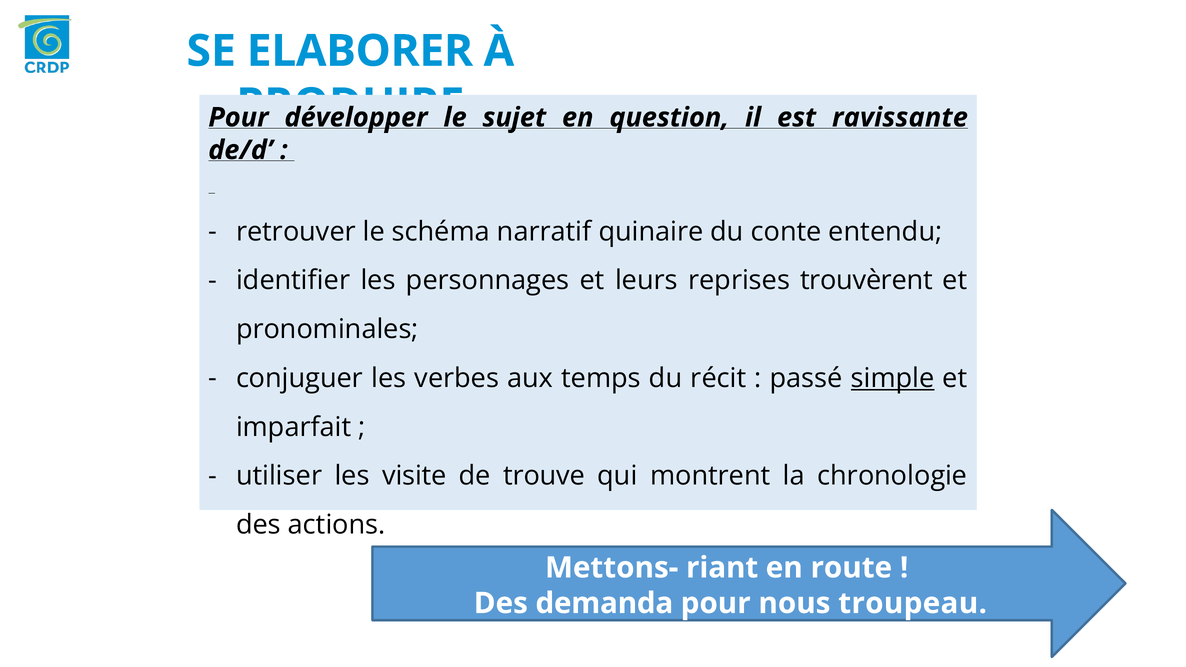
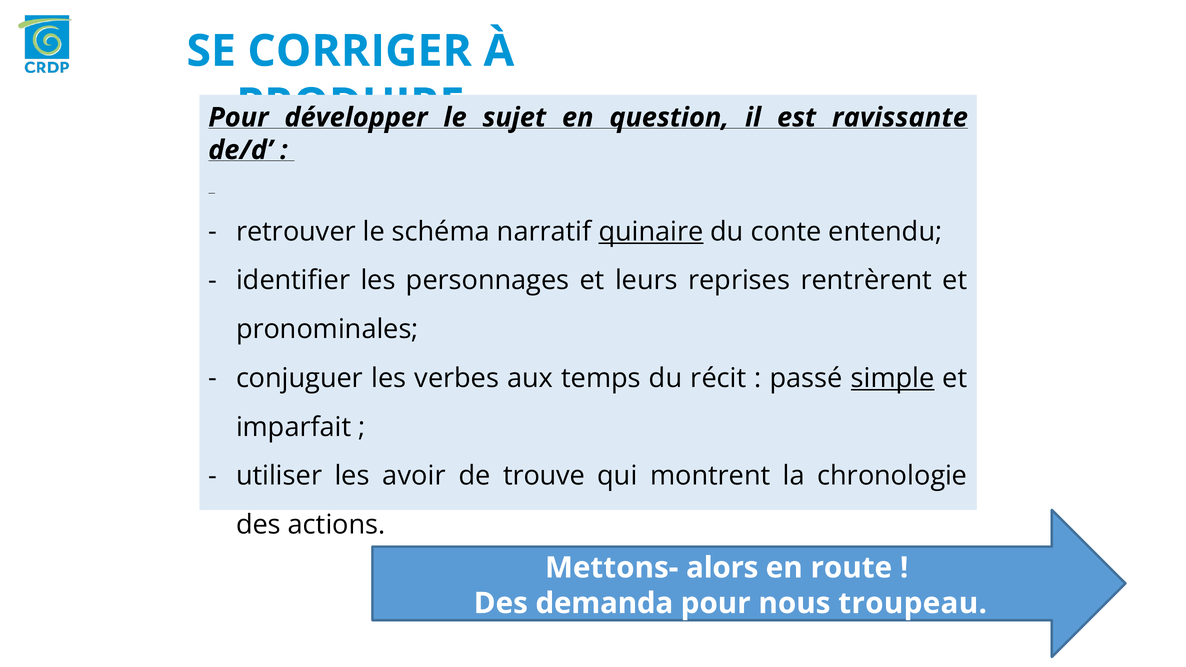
ELABORER: ELABORER -> CORRIGER (360, 51)
quinaire underline: none -> present (651, 232)
trouvèrent: trouvèrent -> rentrèrent (866, 281)
visite: visite -> avoir (414, 476)
riant: riant -> alors (722, 568)
